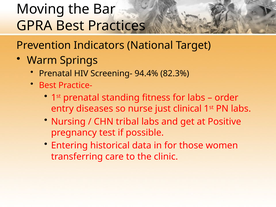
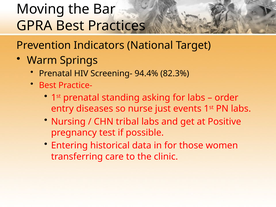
fitness: fitness -> asking (156, 98)
clinical: clinical -> events (187, 109)
